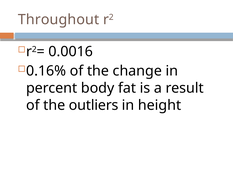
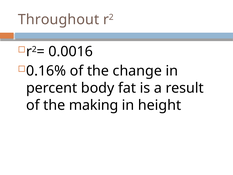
outliers: outliers -> making (94, 105)
